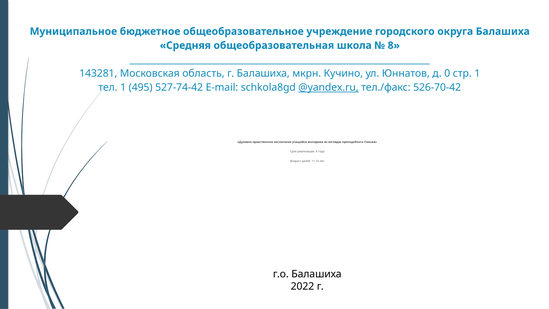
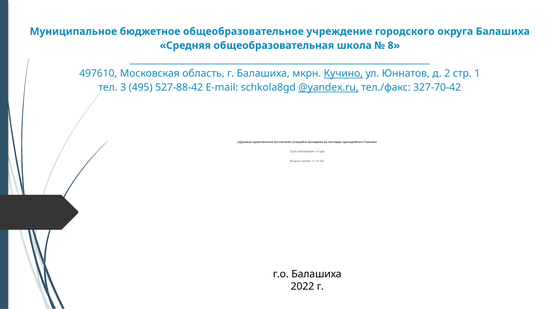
143281: 143281 -> 497610 (98, 73)
Кучино underline: none -> present (343, 73)
0: 0 -> 2 (447, 73)
тел 1: 1 -> 3 (123, 87)
527-74-42: 527-74-42 -> 527-88-42 (179, 87)
526-70-42: 526-70-42 -> 327-70-42 (437, 87)
